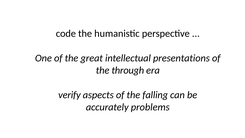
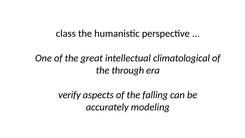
code: code -> class (66, 34)
presentations: presentations -> climatological (181, 58)
problems: problems -> modeling (150, 107)
